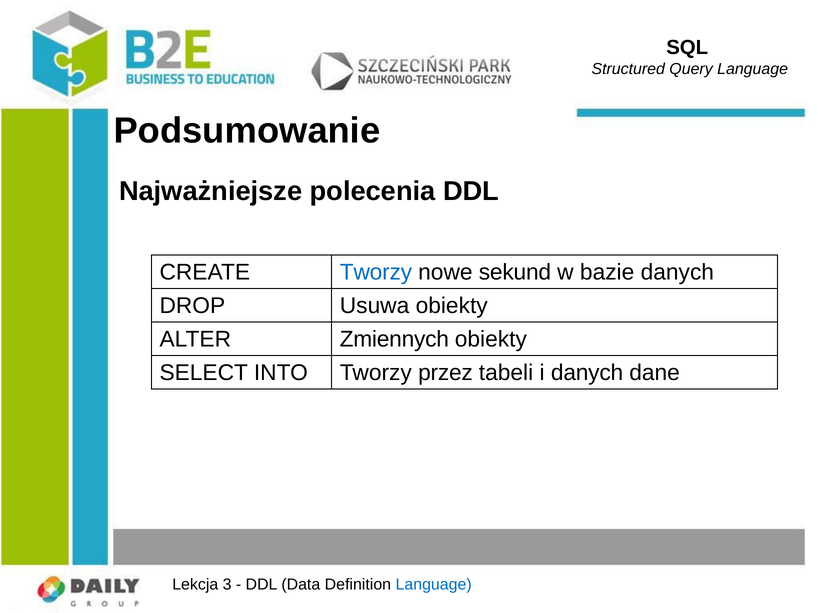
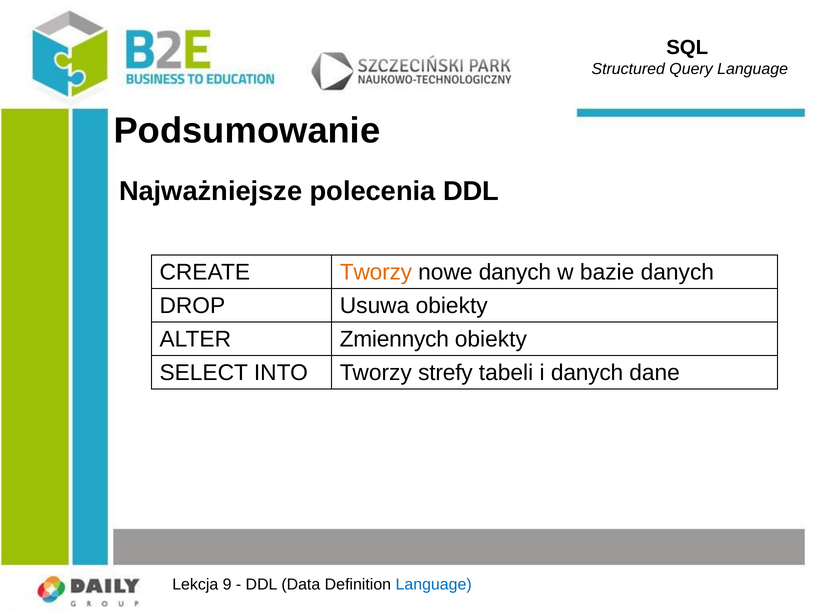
Tworzy colour: blue -> orange (376, 272)
nowe sekund: sekund -> danych (515, 272)
przez: przez -> strefy (445, 373)
3: 3 -> 9 (227, 585)
